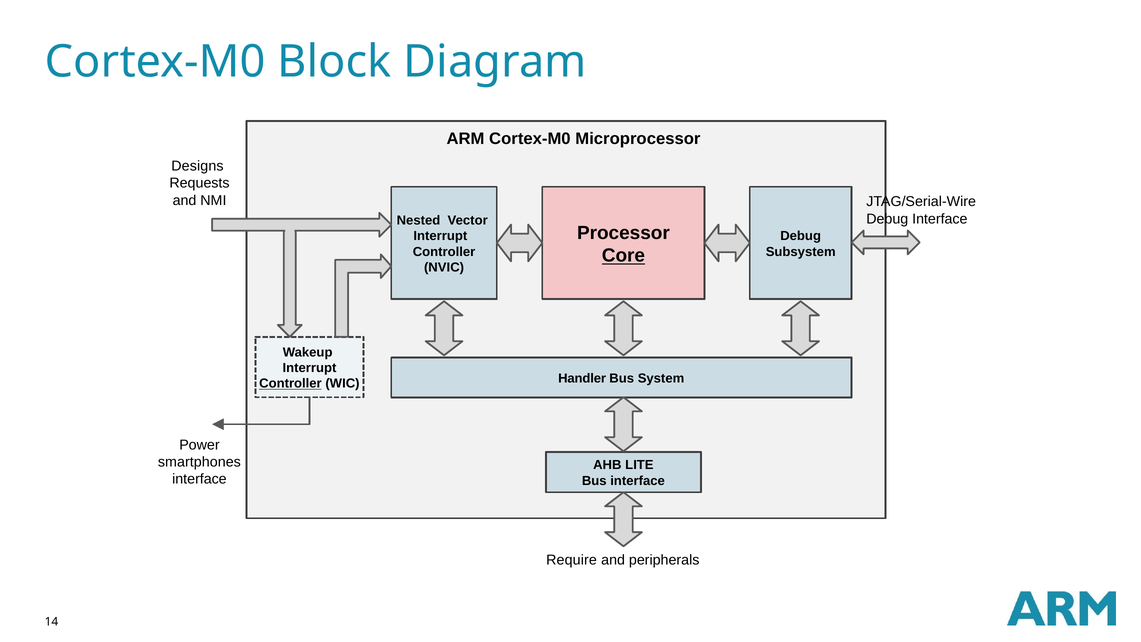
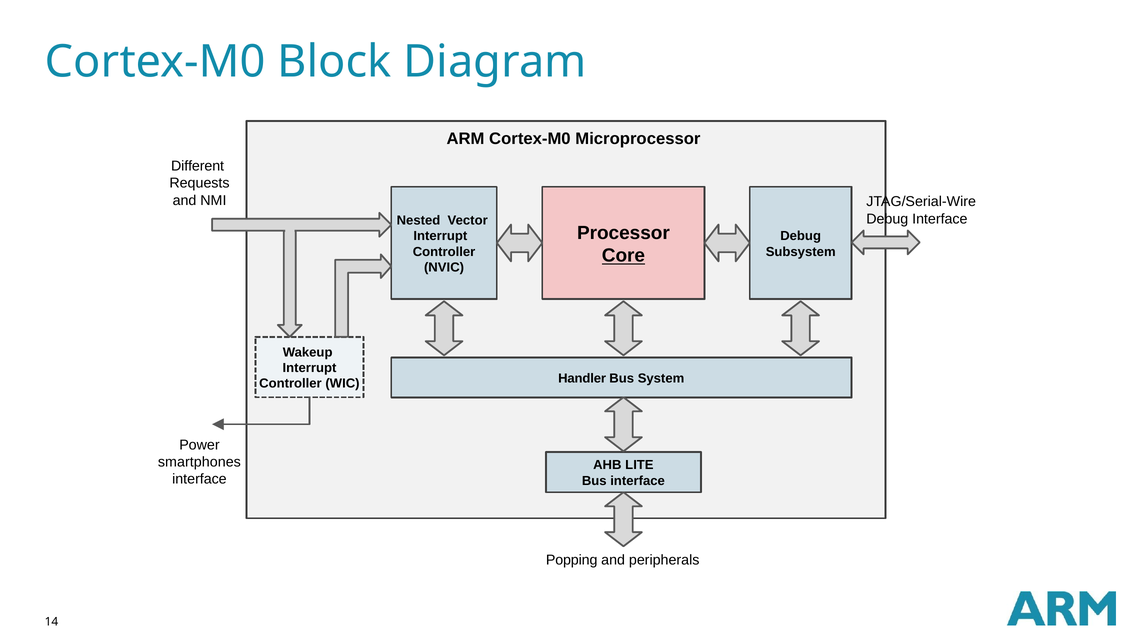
Designs: Designs -> Different (198, 166)
Controller underline: present -> none (290, 384)
Require: Require -> Popping (572, 560)
